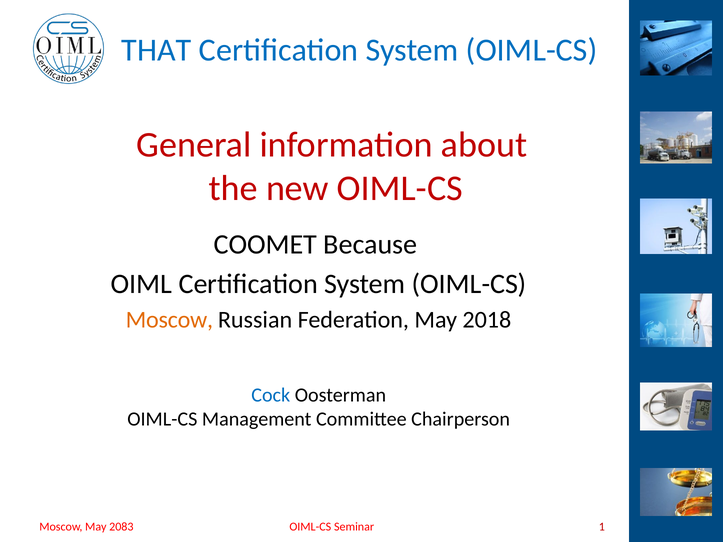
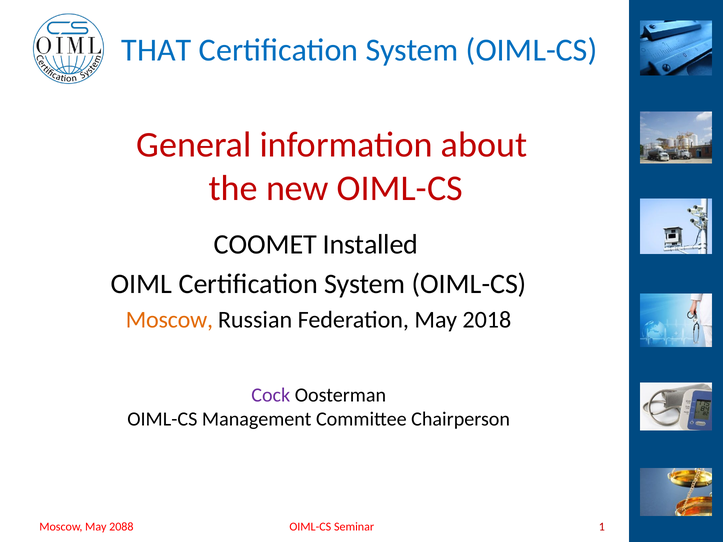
Because: Because -> Installed (370, 245)
Cock colour: blue -> purple (271, 395)
2083: 2083 -> 2088 (121, 527)
